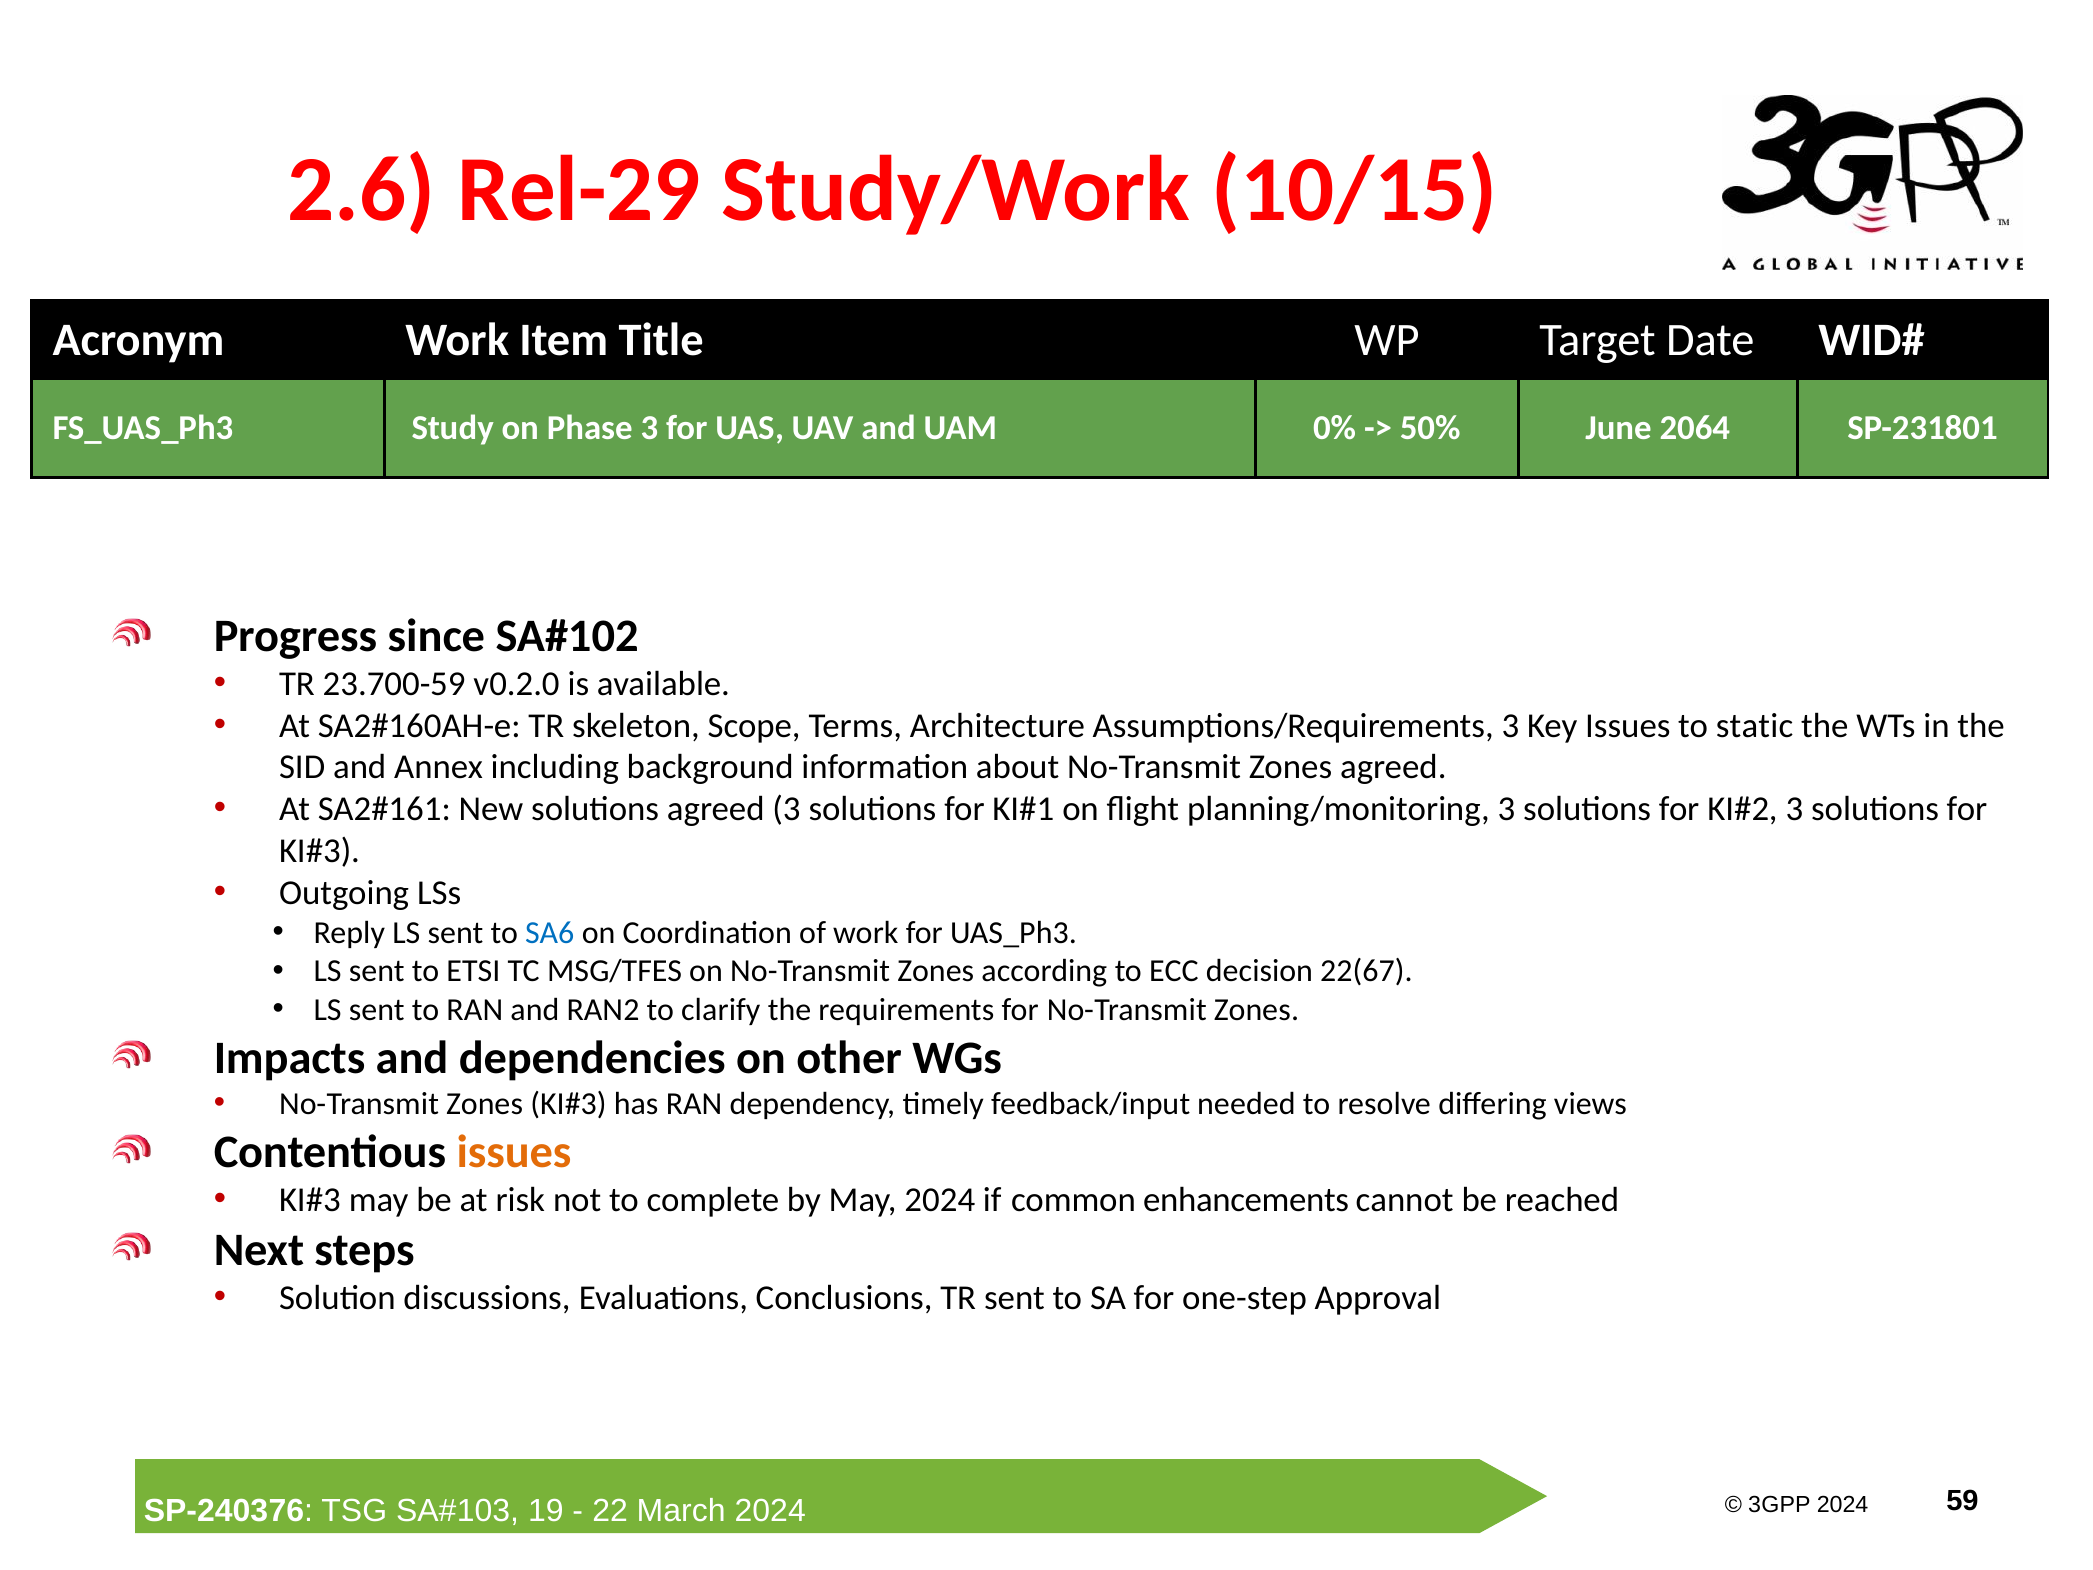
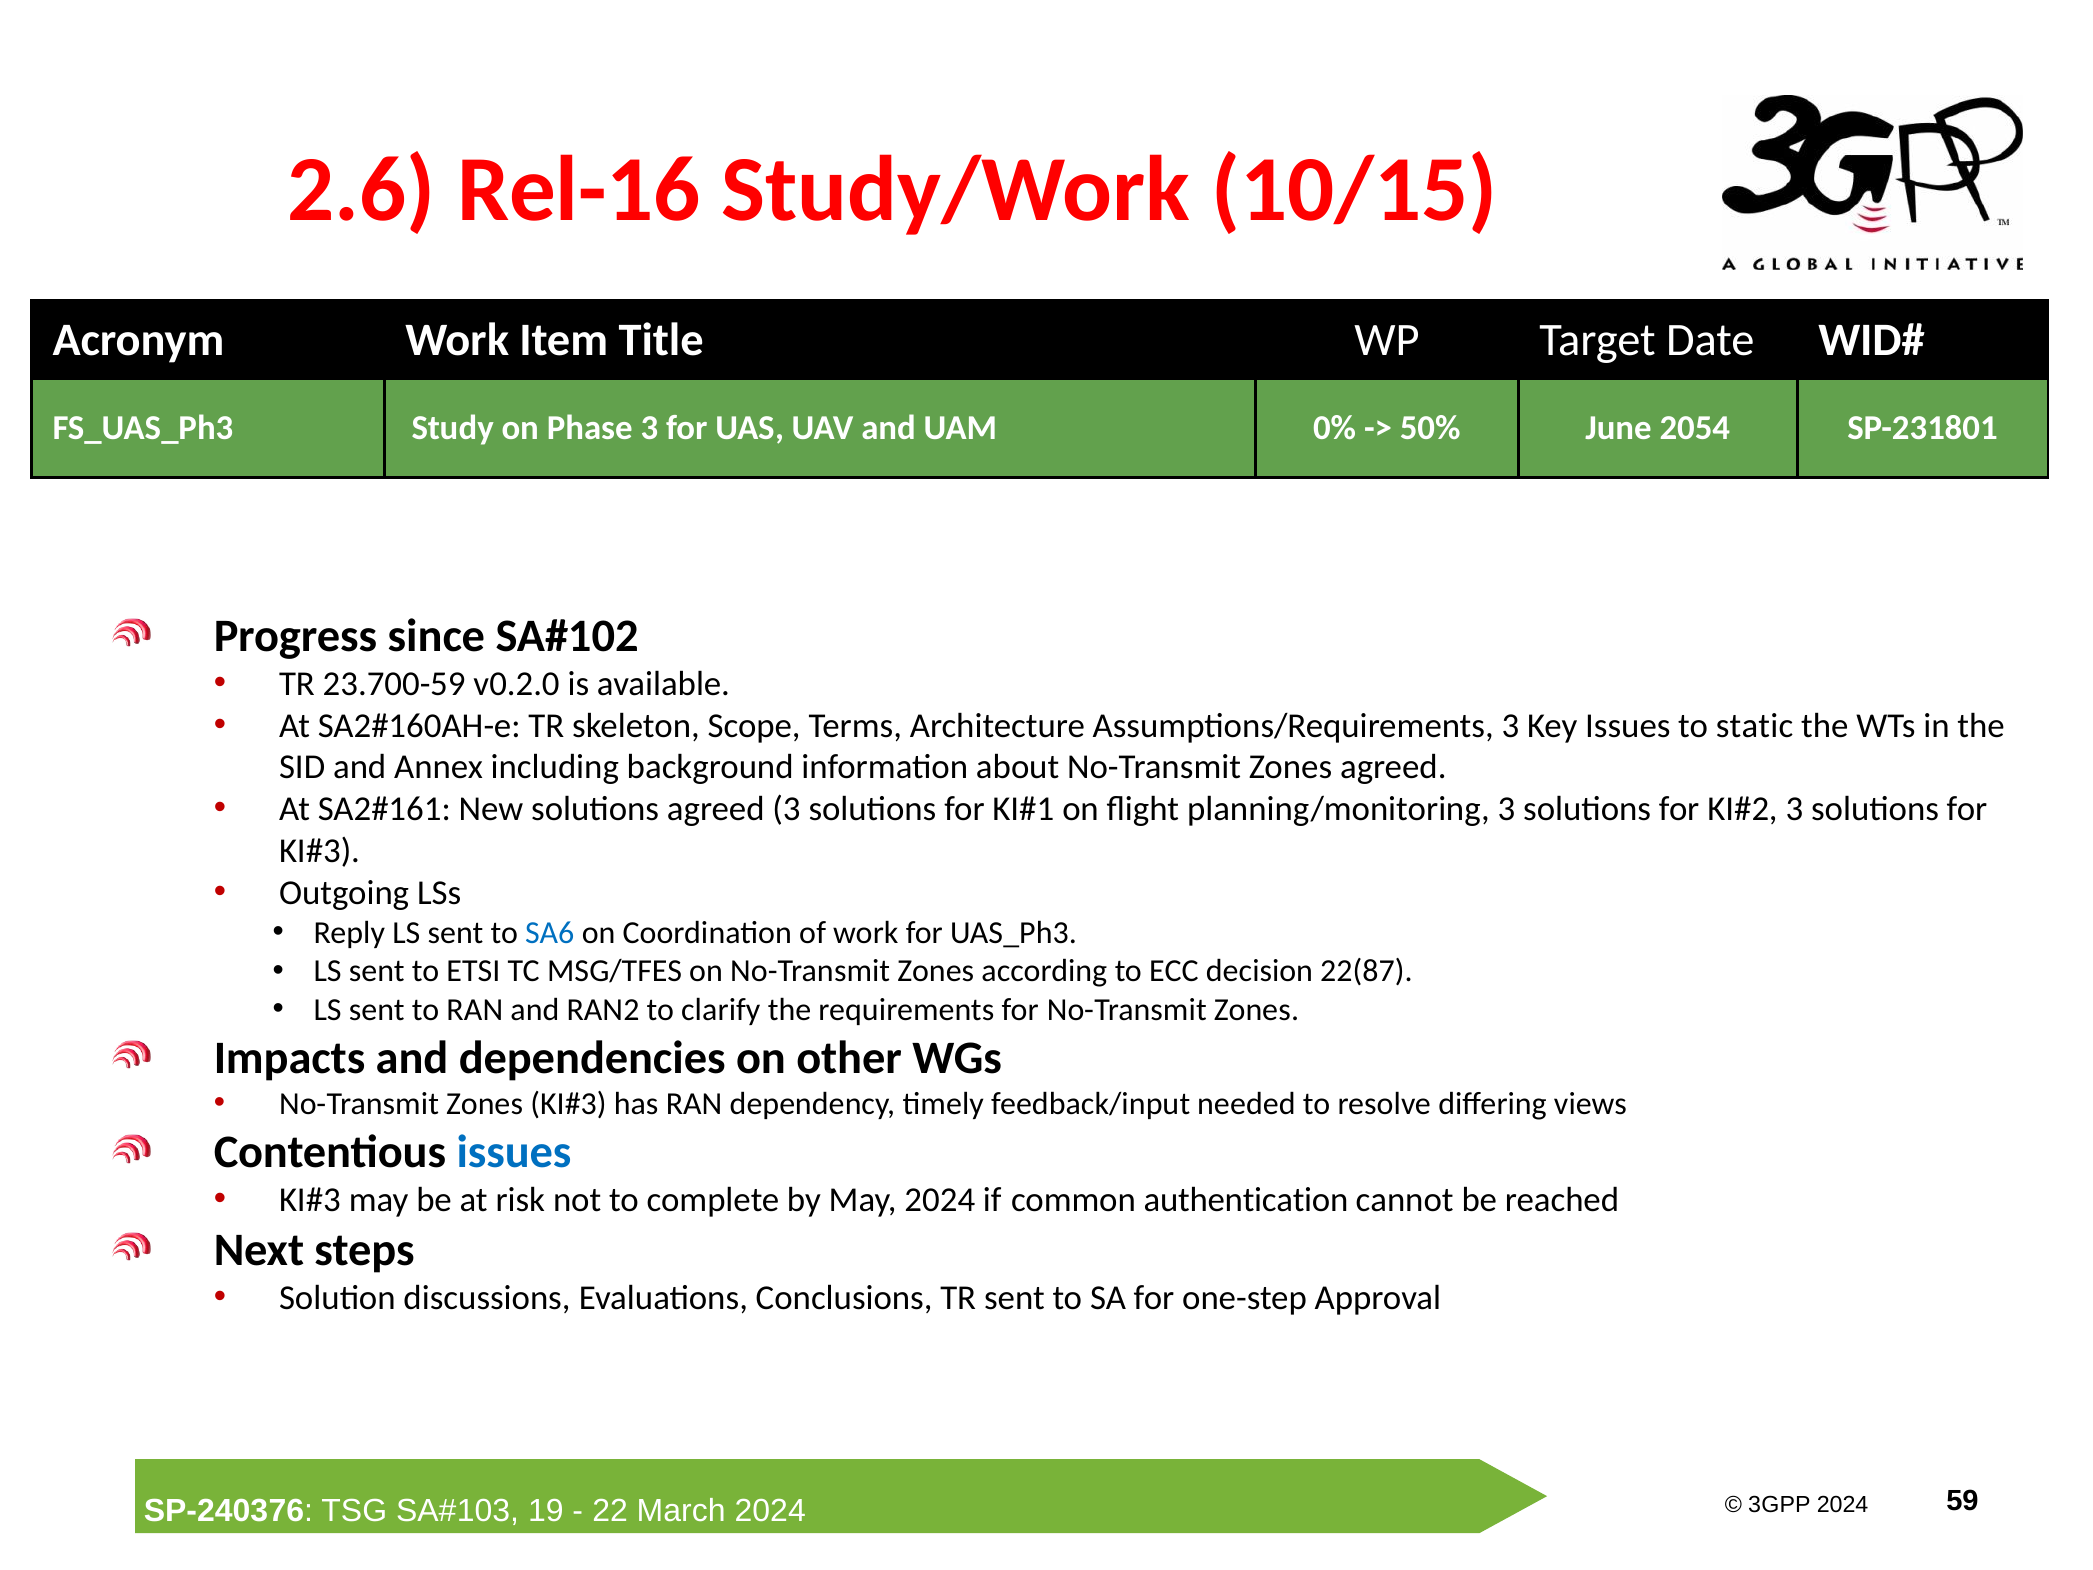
Rel-29: Rel-29 -> Rel-16 (579, 190)
2064: 2064 -> 2054 (1695, 428)
22(67: 22(67 -> 22(87 (1366, 971)
issues colour: orange -> blue (514, 1152)
enhancements: enhancements -> authentication (1246, 1200)
